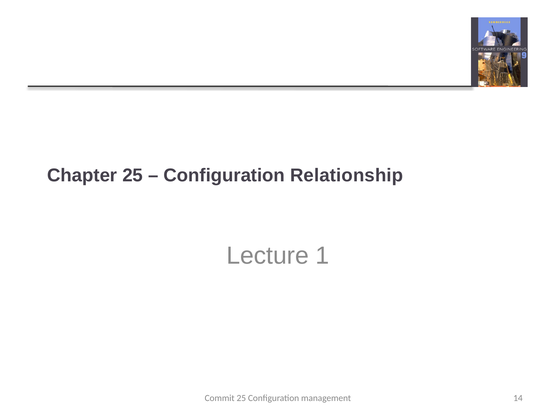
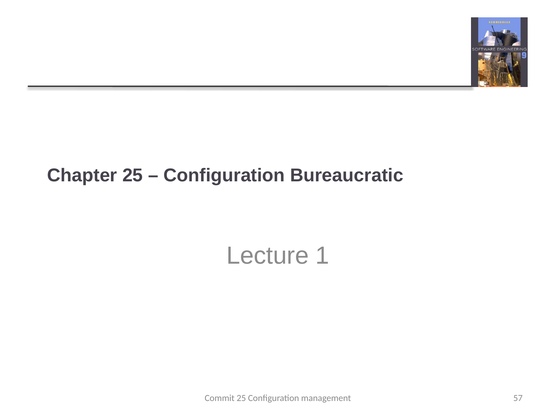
Relationship: Relationship -> Bureaucratic (347, 176)
14: 14 -> 57 (518, 398)
